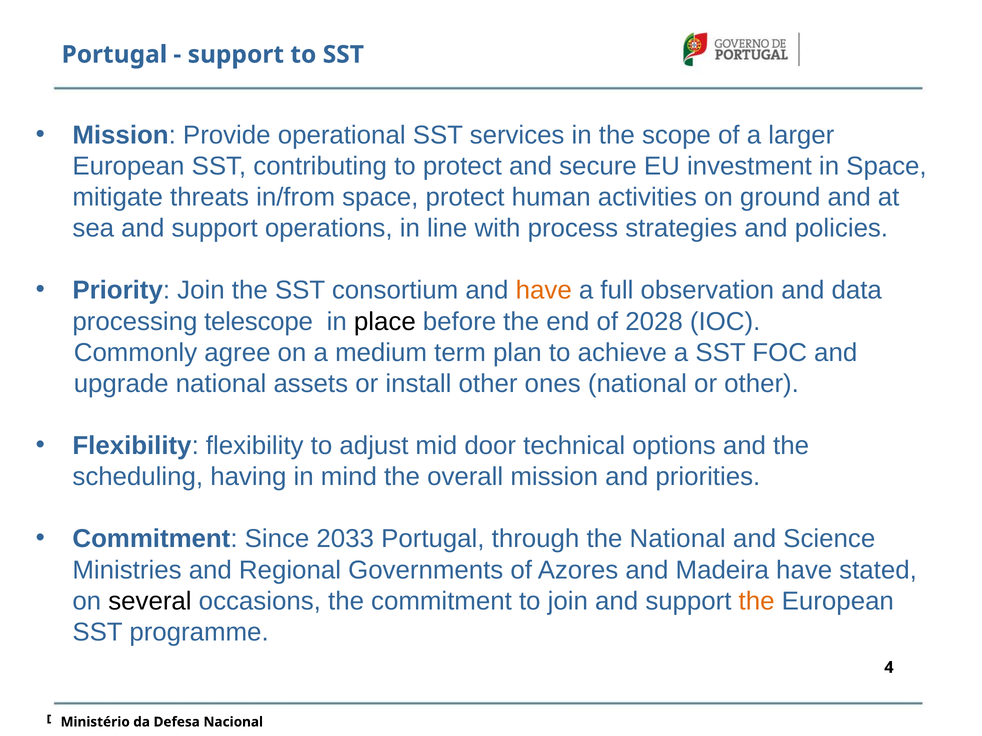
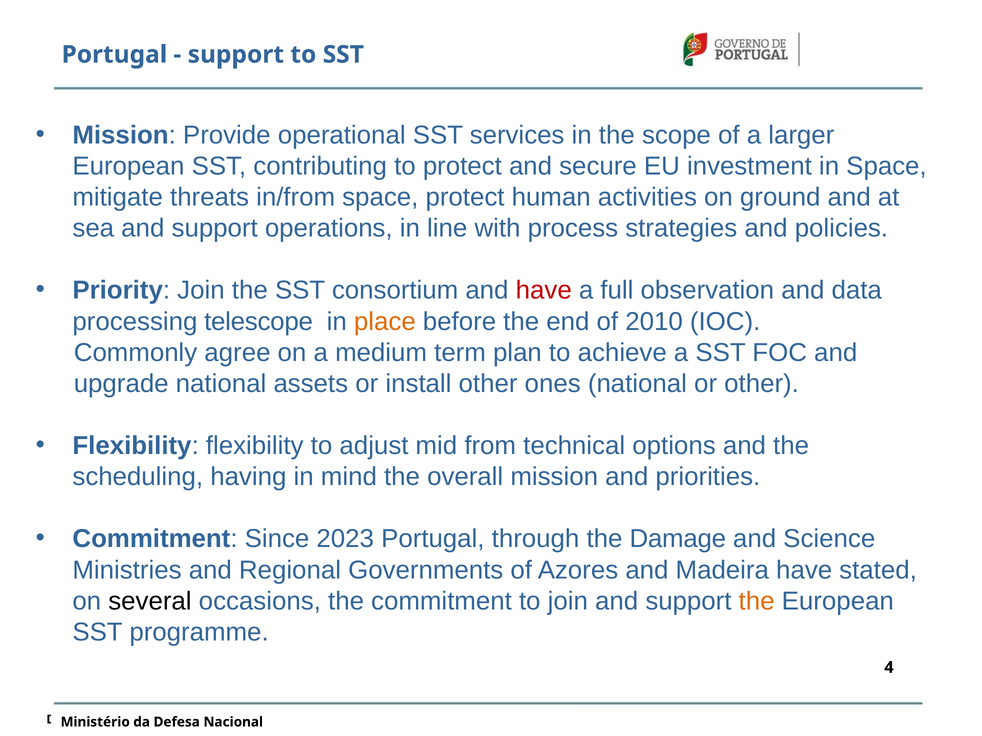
have colour: orange -> red (544, 291)
place colour: black -> orange (385, 322)
2028: 2028 -> 2010 (654, 322)
door: door -> from (490, 446)
2033: 2033 -> 2023 (345, 539)
the National: National -> Damage (678, 539)
